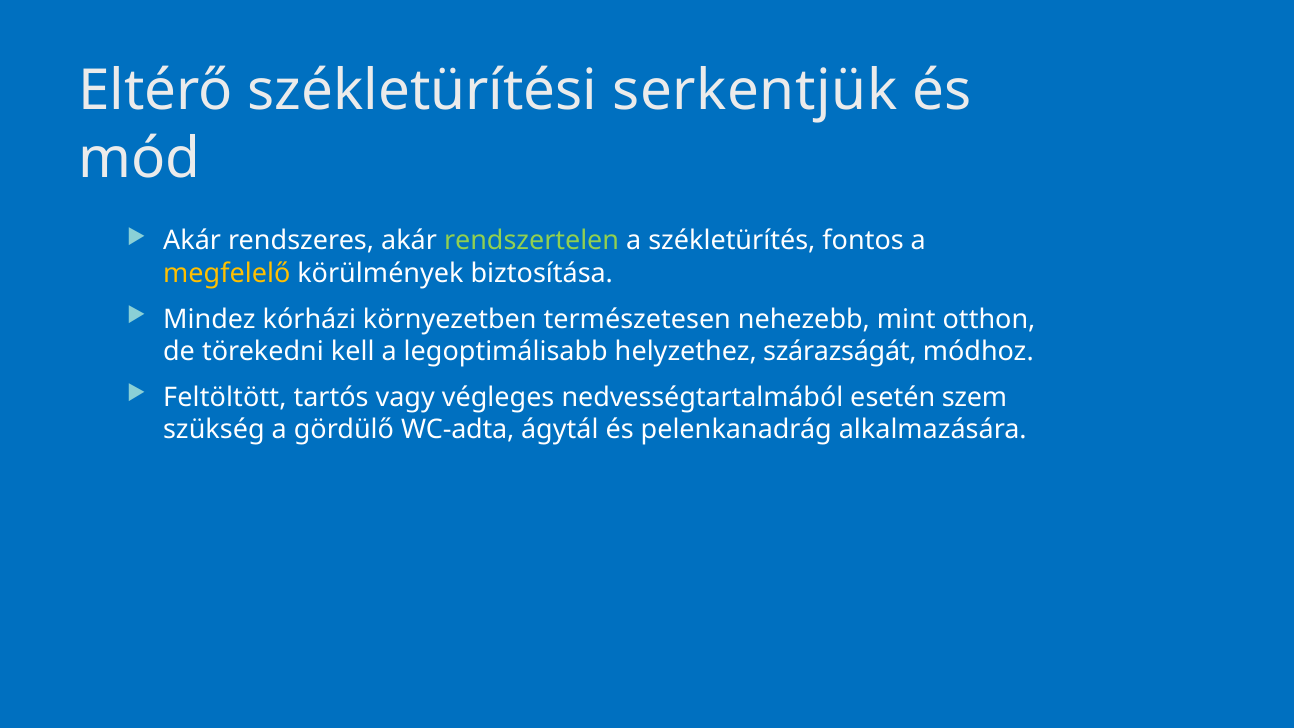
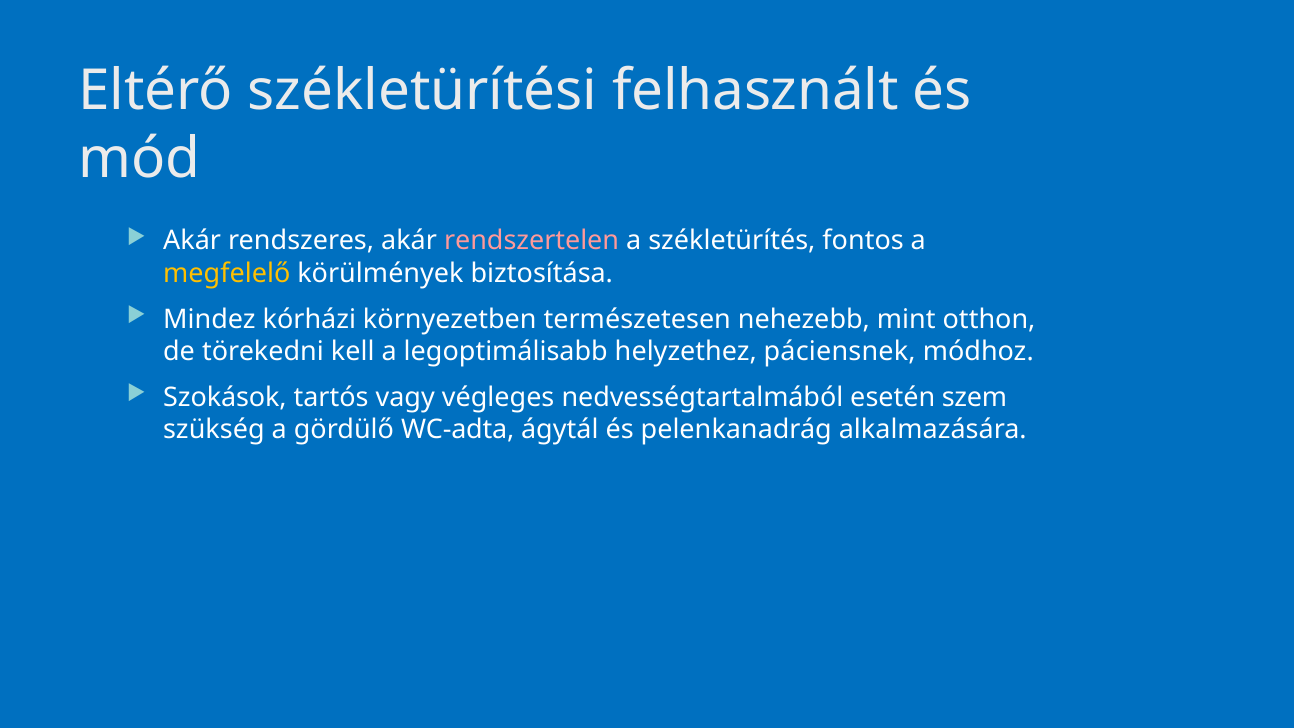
serkentjük: serkentjük -> felhasznált (755, 91)
rendszertelen colour: light green -> pink (532, 241)
szárazságát: szárazságát -> páciensnek (840, 351)
Feltöltött: Feltöltött -> Szokások (225, 397)
